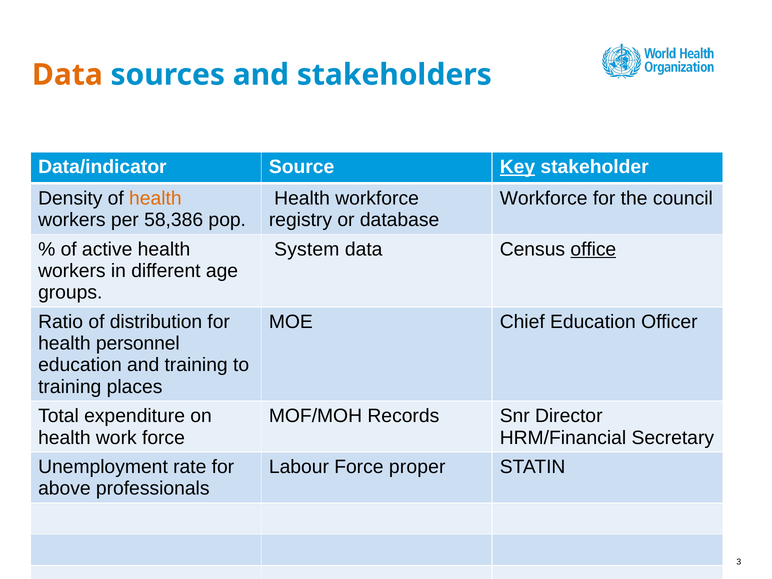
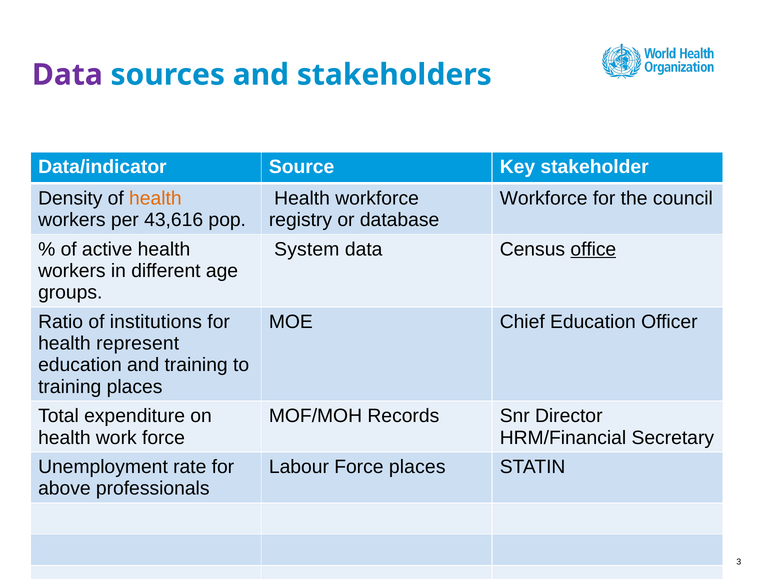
Data colour: orange -> purple (67, 75)
Key underline: present -> none (517, 167)
58,386: 58,386 -> 43,616 (174, 220)
distribution: distribution -> institutions (156, 322)
personnel: personnel -> represent (138, 343)
Force proper: proper -> places (417, 467)
